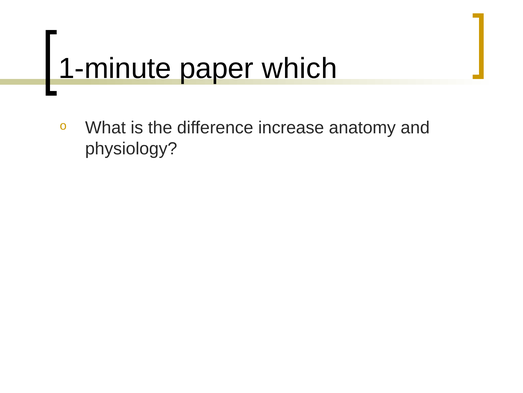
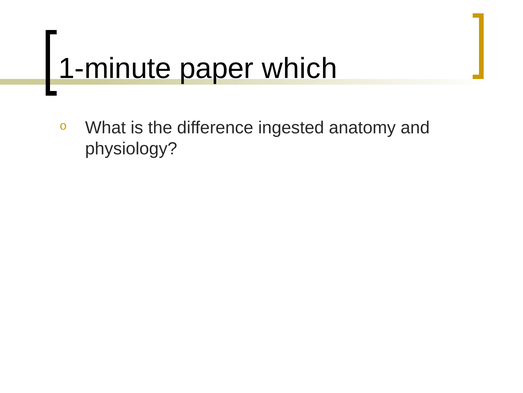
increase: increase -> ingested (291, 128)
